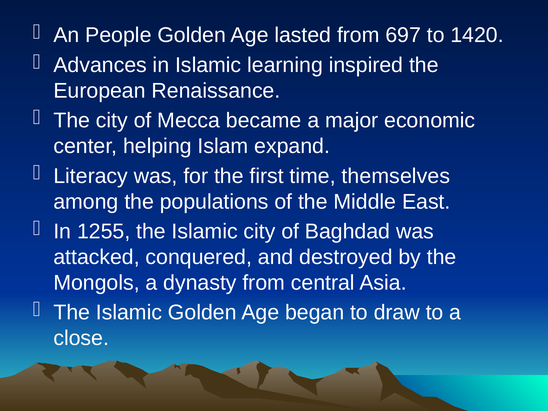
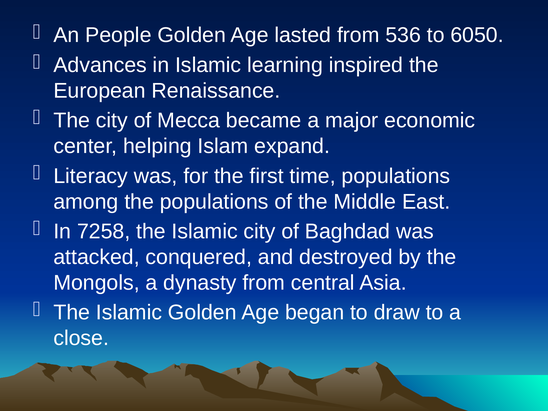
697: 697 -> 536 (403, 35)
1420: 1420 -> 6050 (477, 35)
time themselves: themselves -> populations (396, 176)
1255: 1255 -> 7258 (104, 231)
